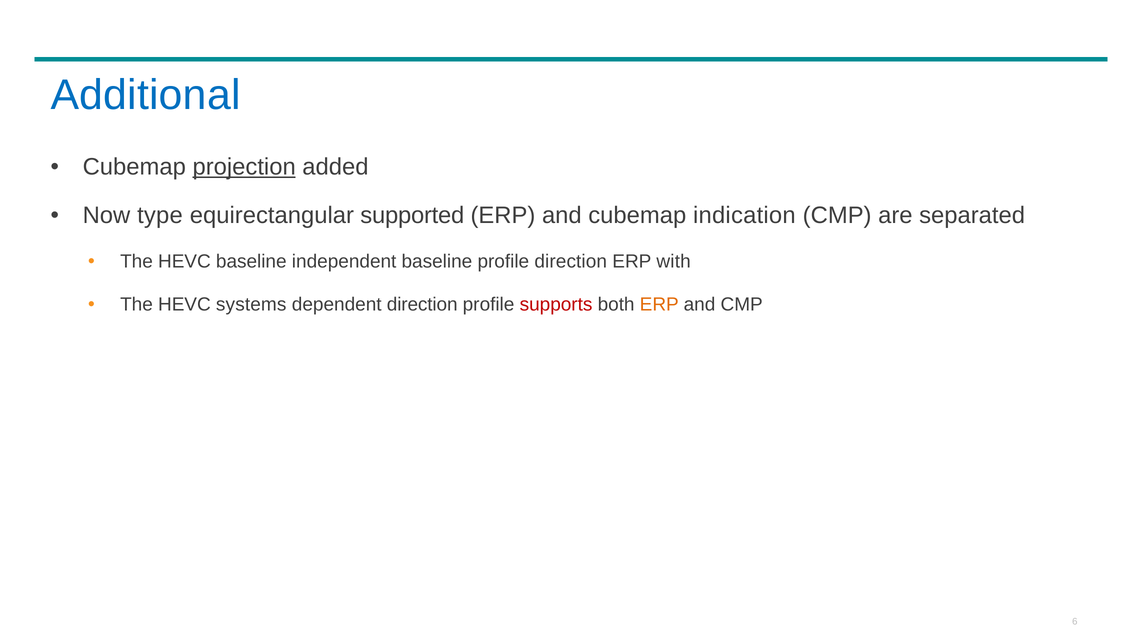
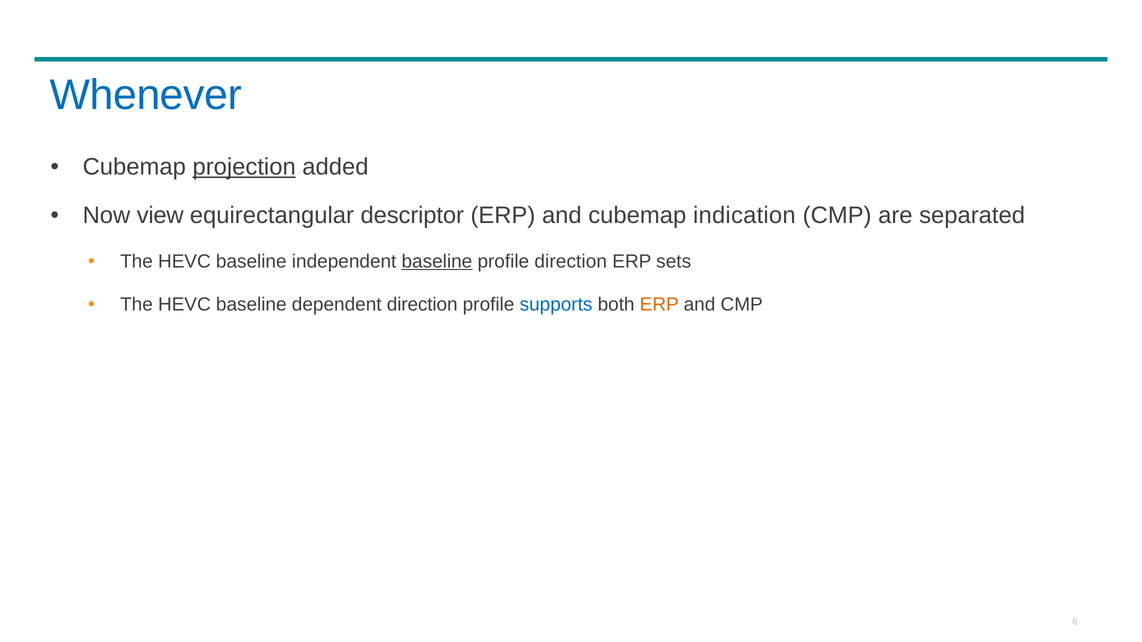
Additional: Additional -> Whenever (146, 95)
type: type -> view (160, 216)
supported: supported -> descriptor (412, 216)
baseline underline: none -> present (437, 262)
with: with -> sets (674, 262)
systems: systems -> baseline (251, 305)
supports colour: red -> blue (556, 305)
